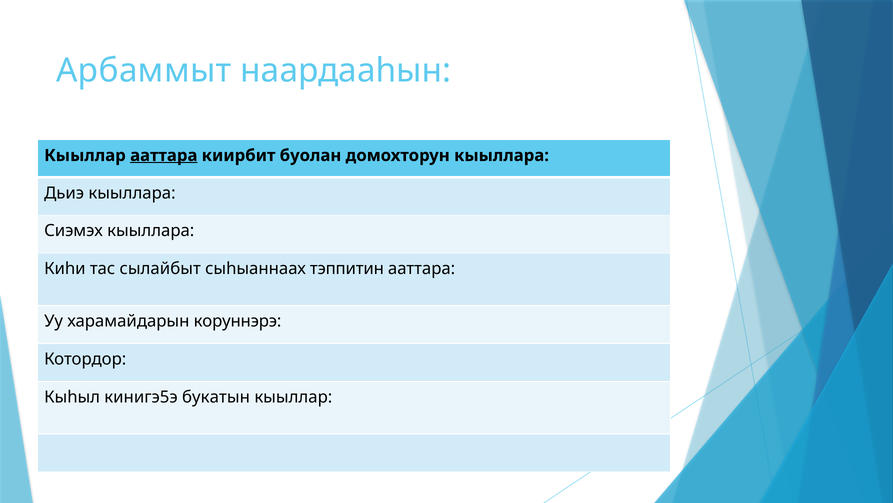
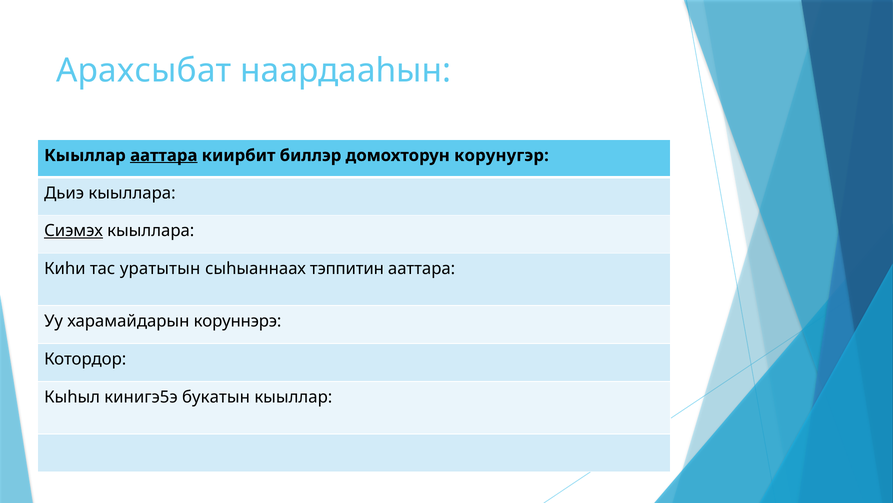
Арбаммыт: Арбаммыт -> Арахсыбат (144, 70)
буолан: буолан -> биллэр (311, 155)
домохторун кыыллара: кыыллара -> корунугэр (501, 155)
Сиэмэх underline: none -> present (74, 231)
сылайбыт: сылайбыт -> уратытын (160, 269)
